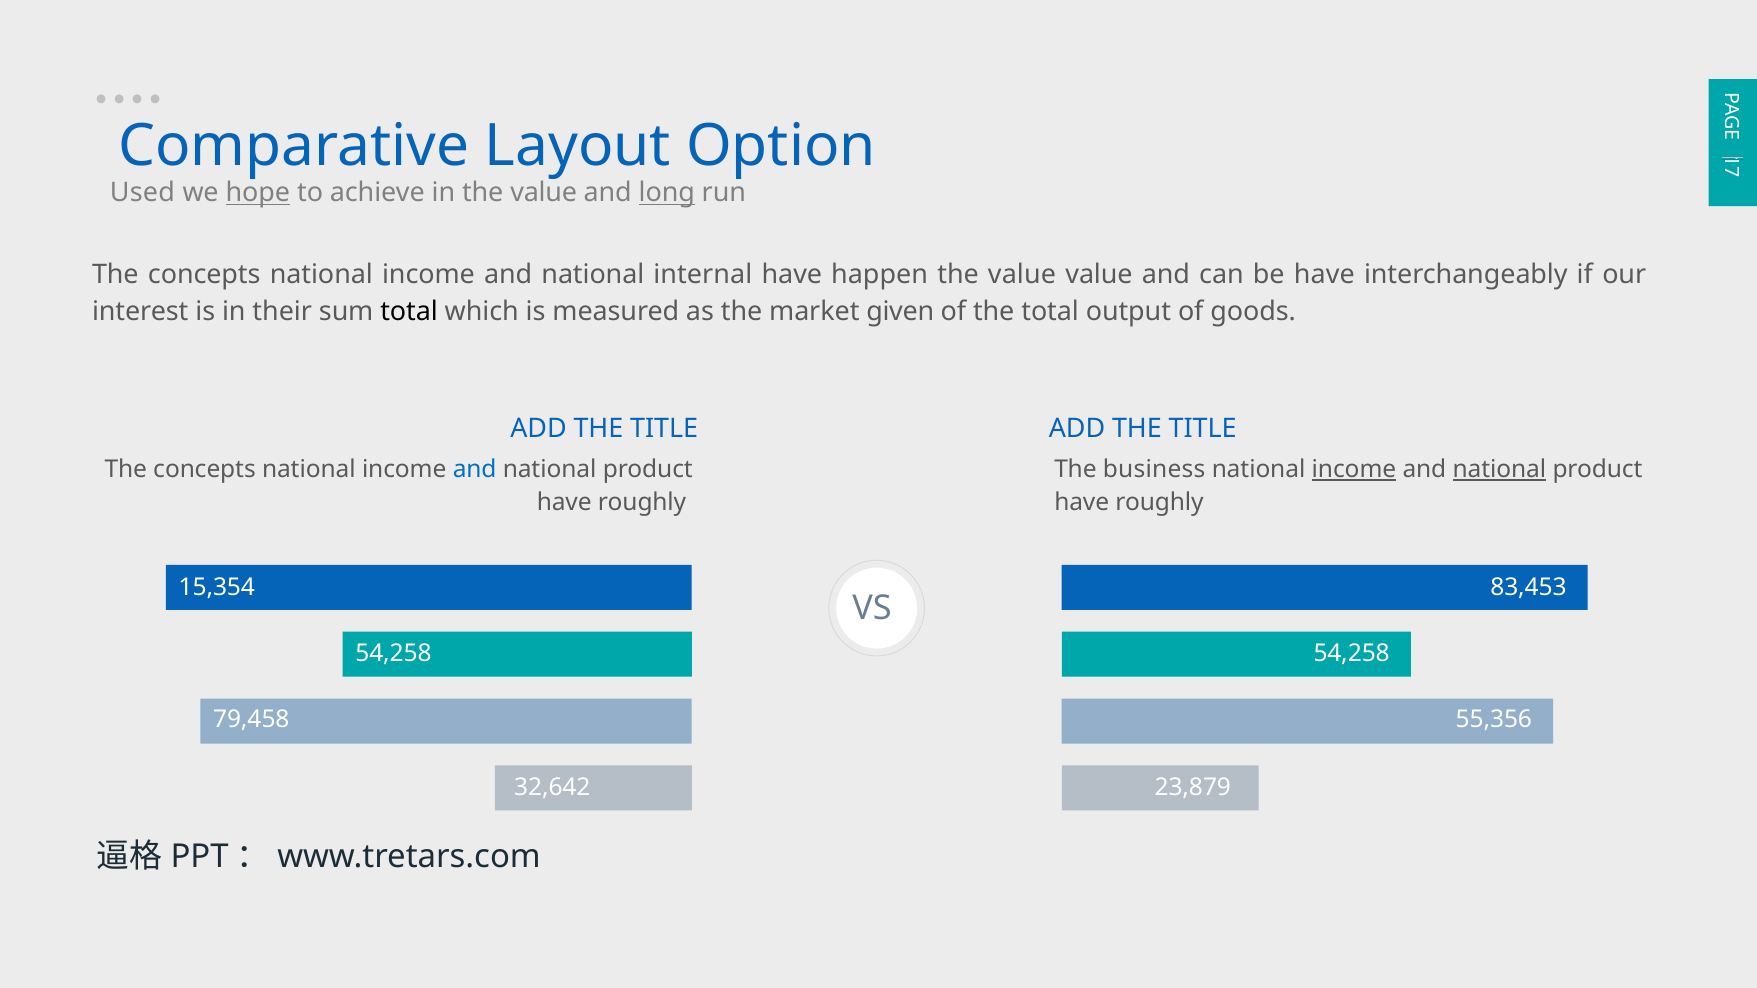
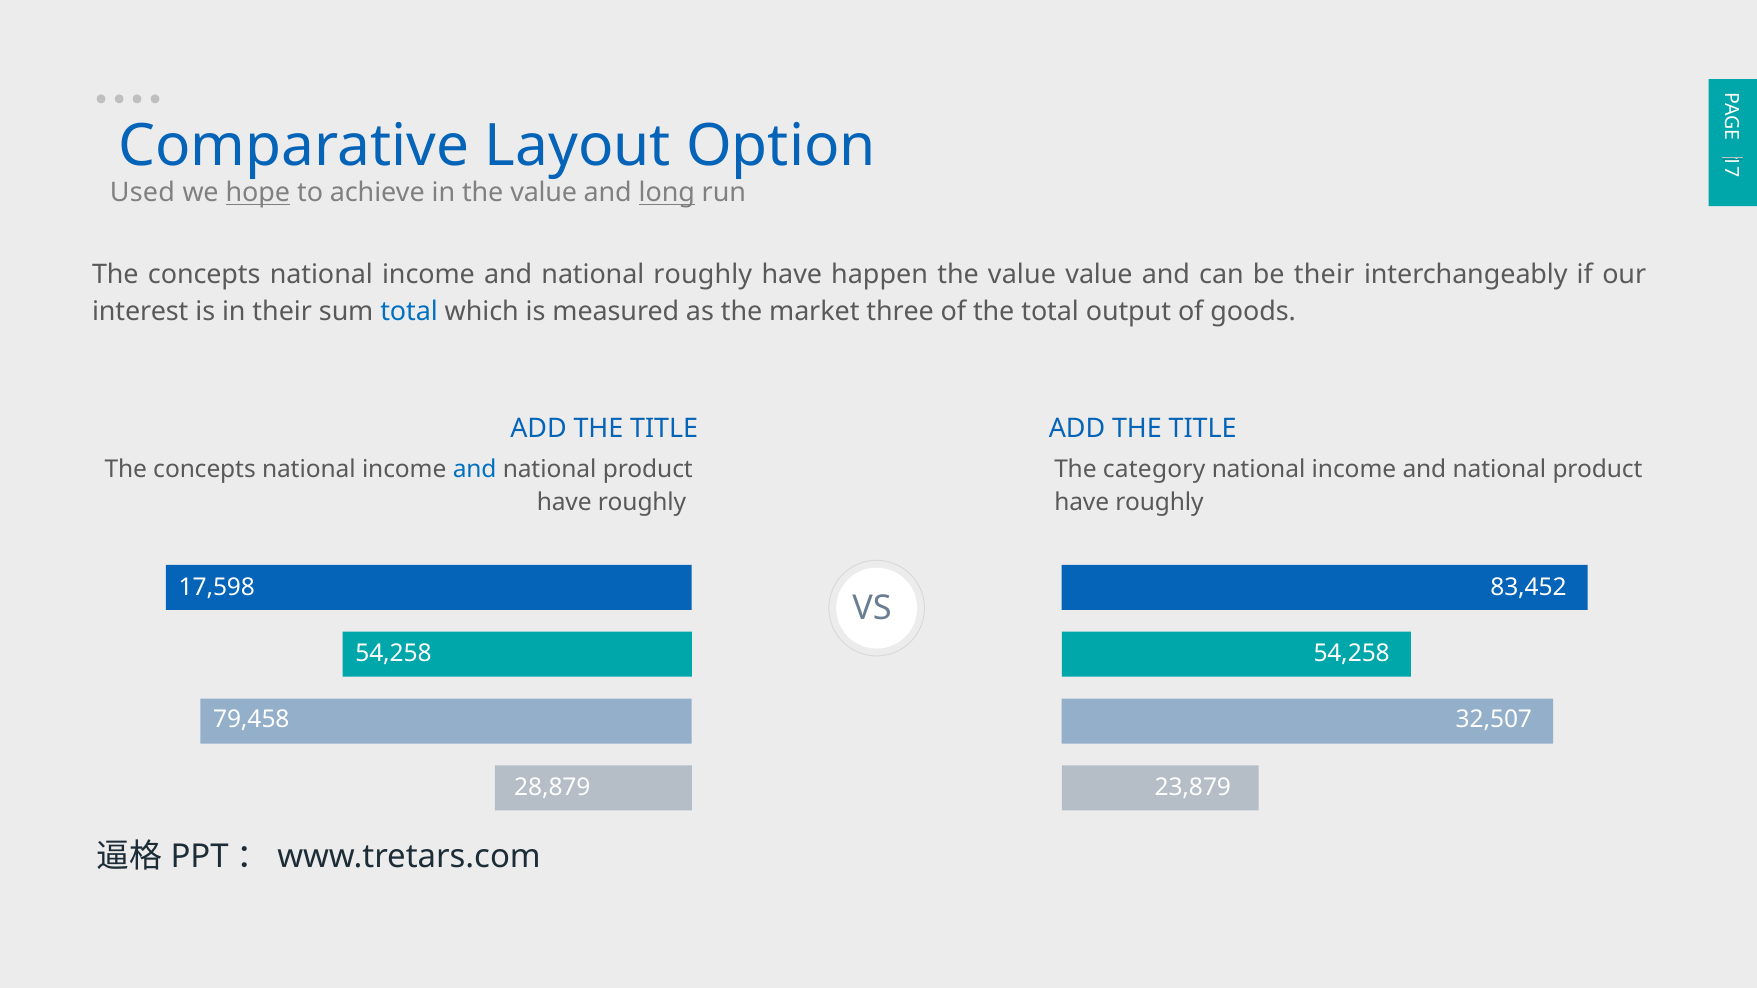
national internal: internal -> roughly (703, 275)
be have: have -> their (1324, 275)
total colour: black -> blue (409, 311)
given: given -> three (900, 311)
business: business -> category (1154, 470)
income underline: present -> none (1354, 470)
national underline: present -> none (1499, 470)
15,354: 15,354 -> 17,598 (217, 587)
83,453: 83,453 -> 83,452 (1528, 587)
55,356: 55,356 -> 32,507 (1494, 719)
32,642: 32,642 -> 28,879 (552, 788)
